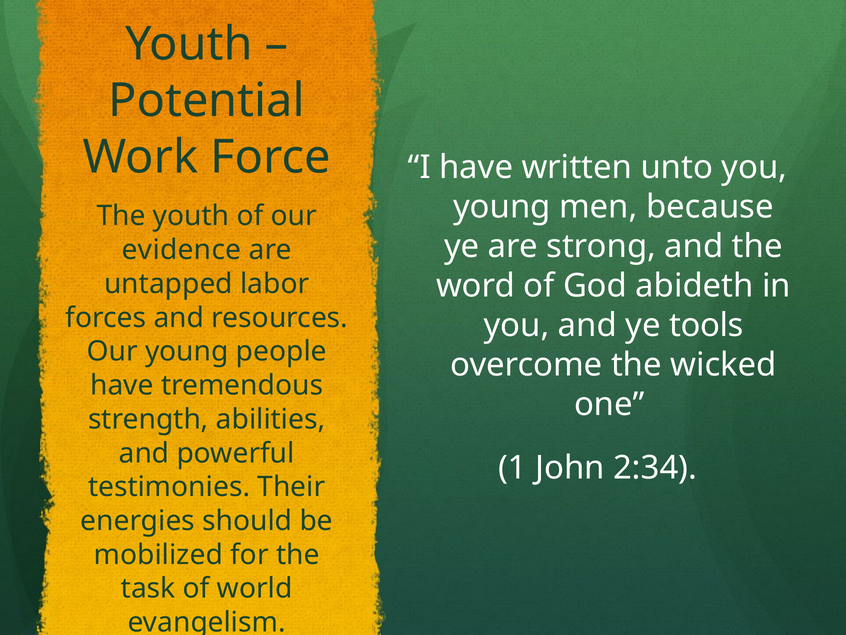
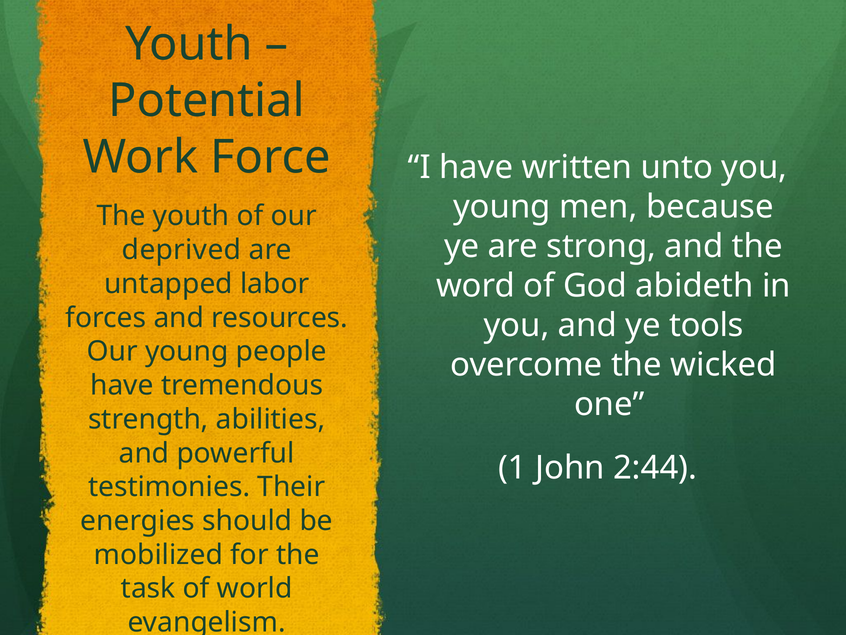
evidence: evidence -> deprived (182, 250)
2:34: 2:34 -> 2:44 (655, 467)
